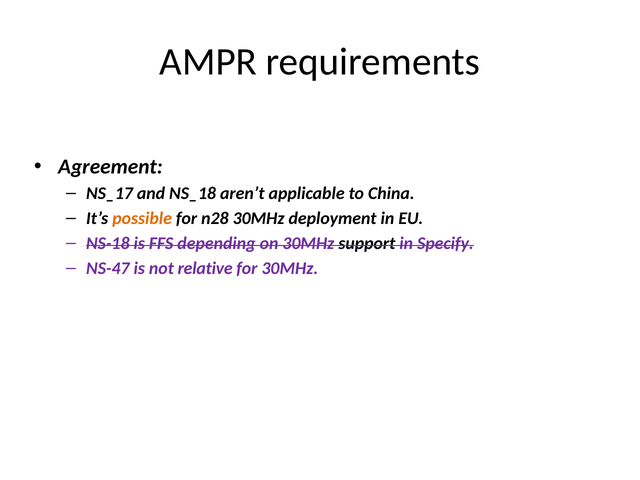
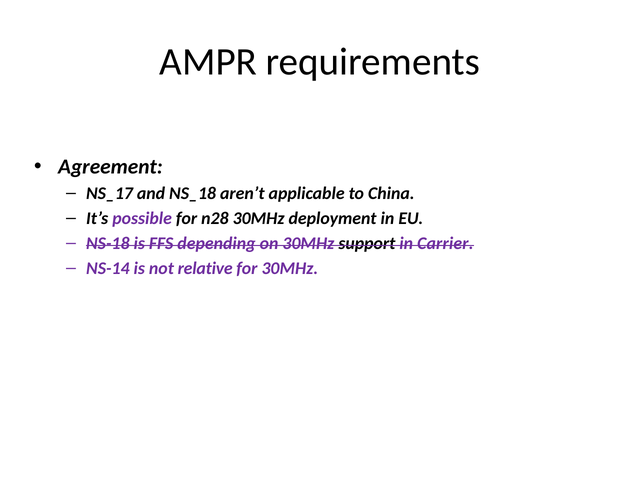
possible colour: orange -> purple (142, 218)
Specify: Specify -> Carrier (445, 243)
NS-47: NS-47 -> NS-14 (108, 268)
